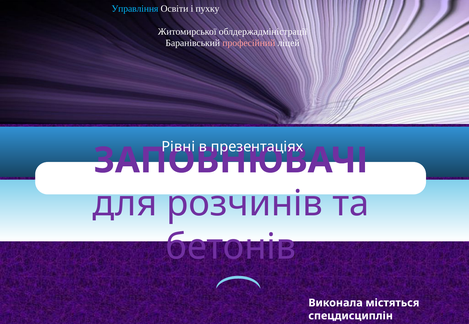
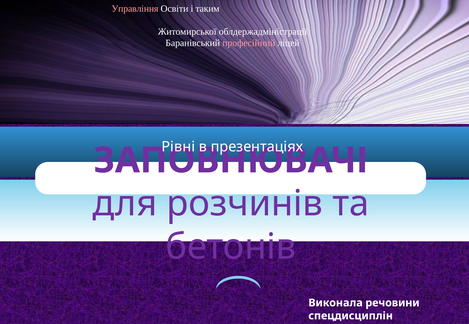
Управління colour: light blue -> pink (135, 9)
пухку: пухку -> таким (207, 9)
містяться: містяться -> речовини (392, 303)
